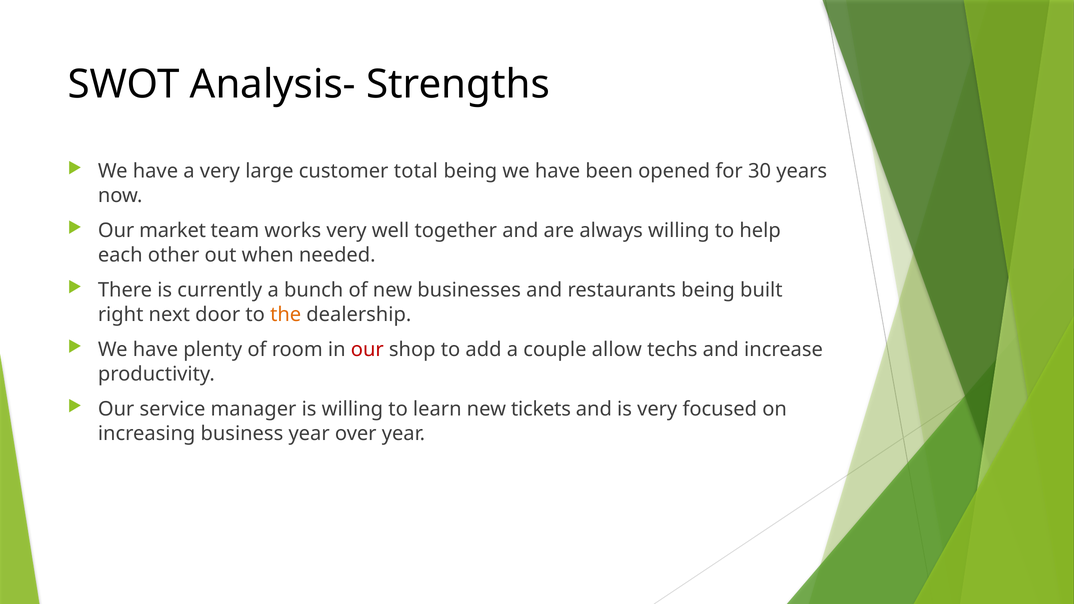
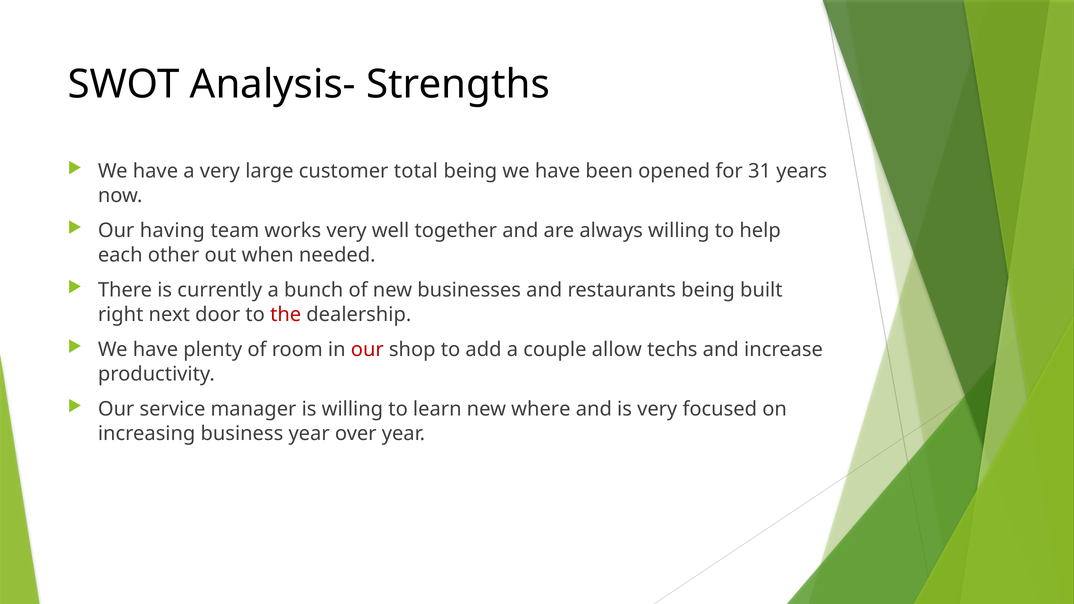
30: 30 -> 31 (760, 171)
market: market -> having (172, 231)
the colour: orange -> red (286, 315)
tickets: tickets -> where (541, 409)
